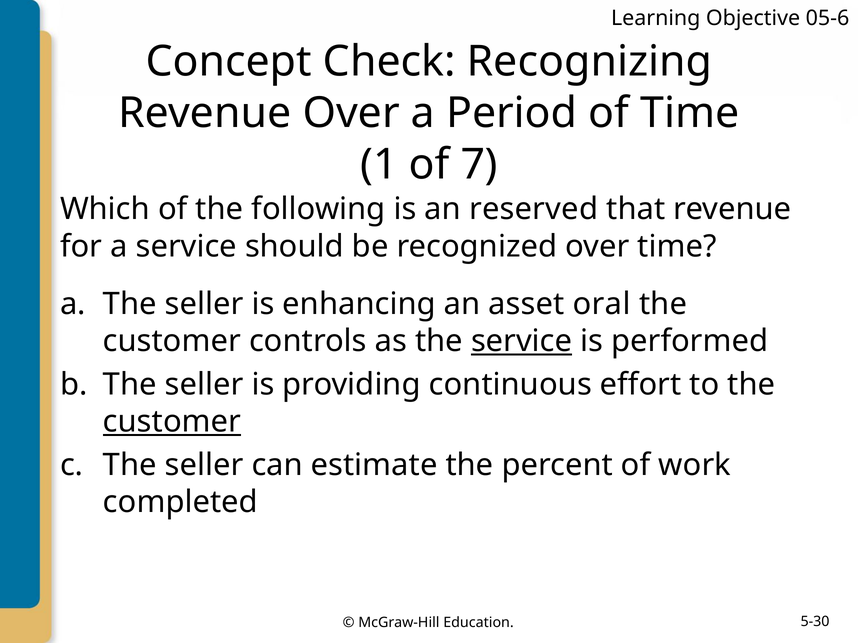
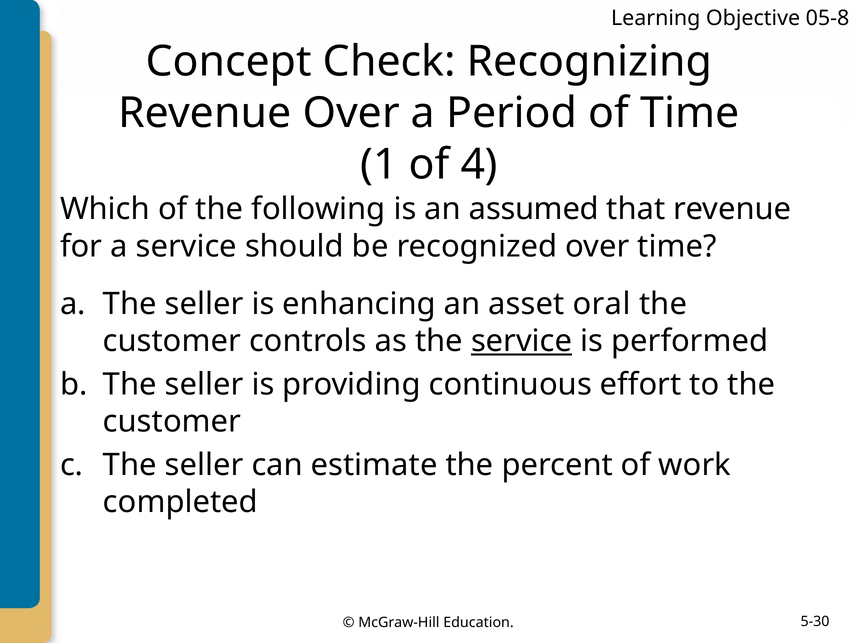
05-6: 05-6 -> 05-8 (828, 18)
7: 7 -> 4 (479, 165)
reserved: reserved -> assumed (534, 209)
customer underline: present -> none (172, 422)
